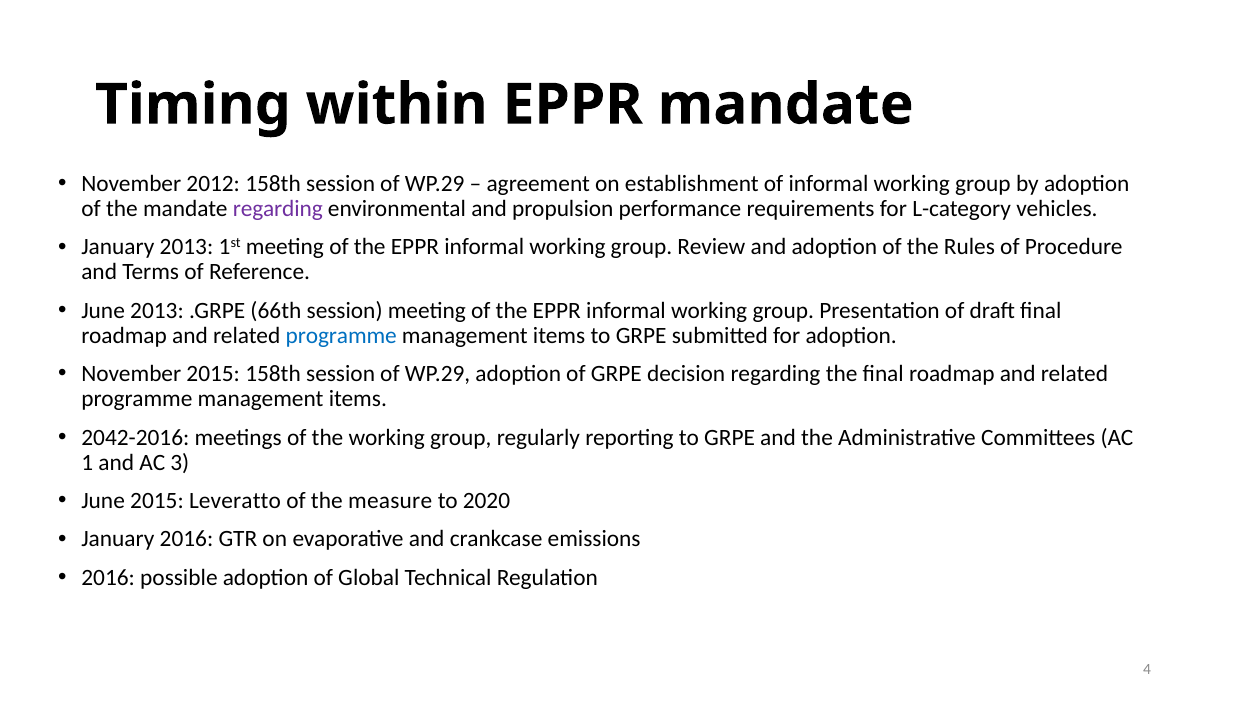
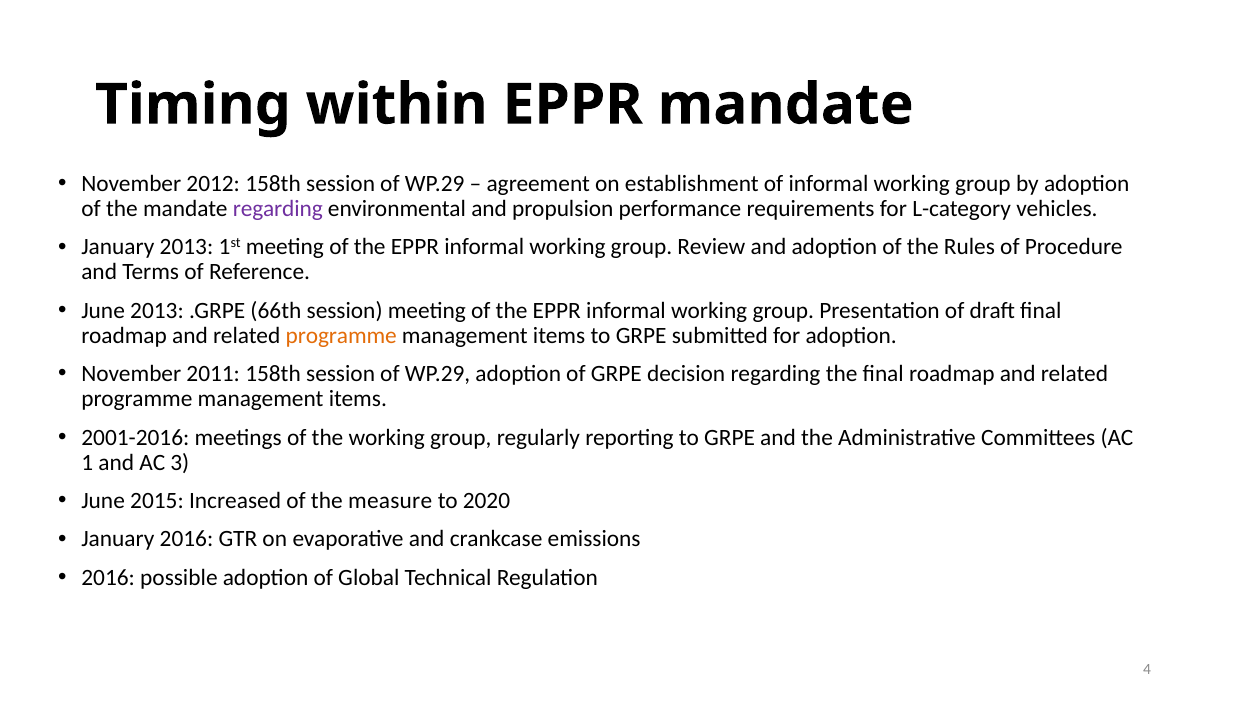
programme colour: blue -> orange (341, 336)
November 2015: 2015 -> 2011 (213, 374)
2042-2016: 2042-2016 -> 2001-2016 (135, 437)
Leveratto: Leveratto -> Increased (235, 501)
